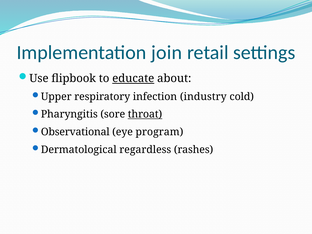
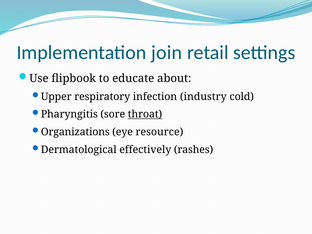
educate underline: present -> none (133, 78)
Observational: Observational -> Organizations (75, 132)
program: program -> resource (159, 132)
regardless: regardless -> effectively (145, 150)
